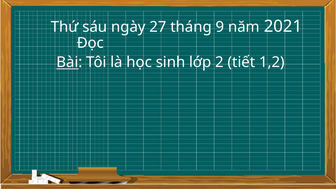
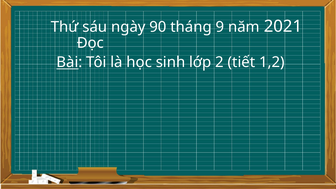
27: 27 -> 90 (158, 27)
